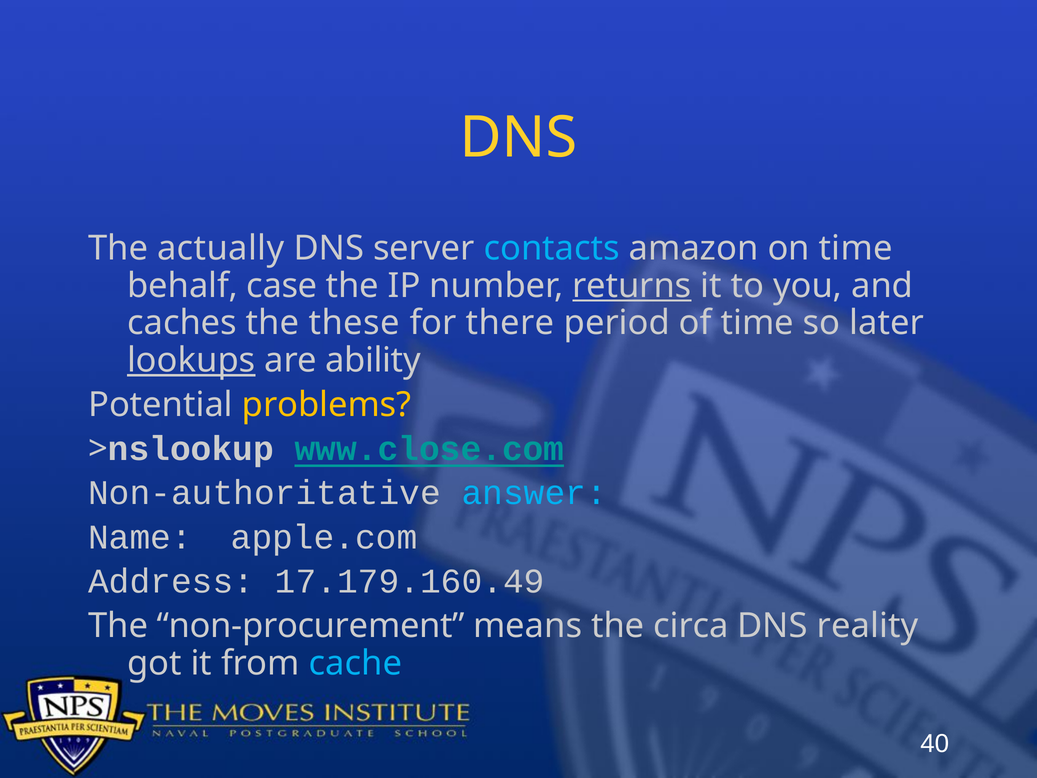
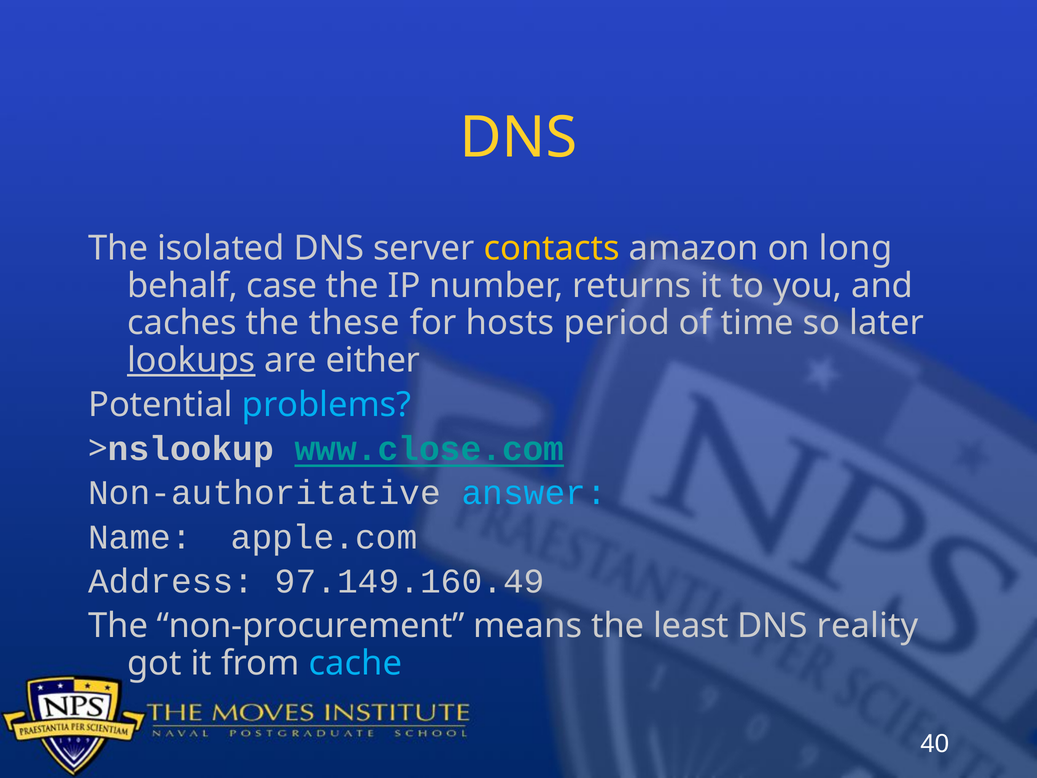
actually: actually -> isolated (221, 248)
contacts colour: light blue -> yellow (552, 248)
on time: time -> long (856, 248)
returns underline: present -> none (632, 286)
there: there -> hosts (510, 323)
ability: ability -> either (373, 360)
problems colour: yellow -> light blue (327, 404)
17.179.160.49: 17.179.160.49 -> 97.149.160.49 (410, 581)
circa: circa -> least (691, 626)
